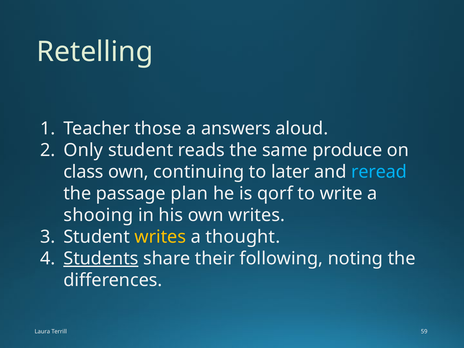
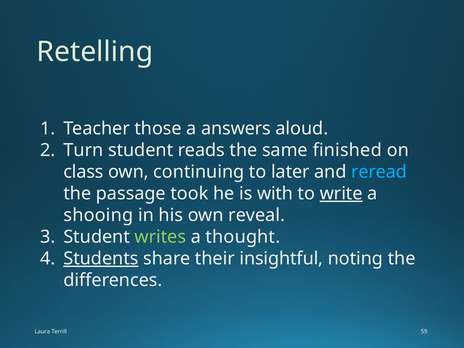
Only: Only -> Turn (83, 150)
produce: produce -> finished (347, 150)
plan: plan -> took (189, 194)
qorf: qorf -> with (275, 194)
write underline: none -> present (341, 194)
own writes: writes -> reveal (257, 215)
writes colour: yellow -> light green (160, 237)
following: following -> insightful (281, 259)
